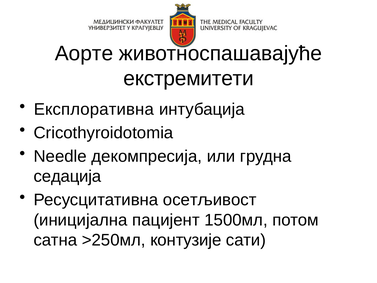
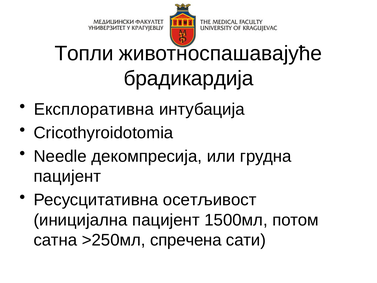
Аорте: Аорте -> Топли (84, 53)
екстремитети: екстремитети -> брадикардија (189, 78)
седација: седација -> пацијент (67, 176)
контузије: контузије -> спречена (186, 240)
